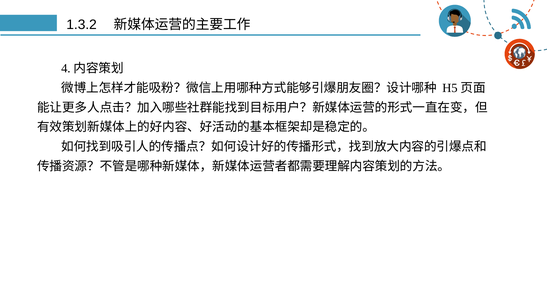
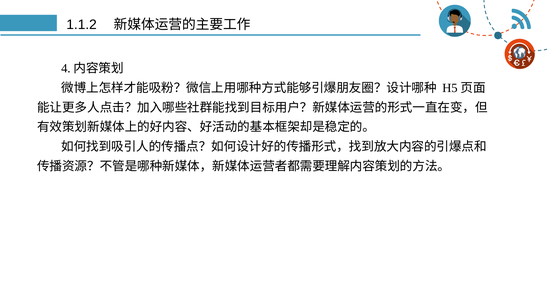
1.3.2: 1.3.2 -> 1.1.2 (82, 25)
